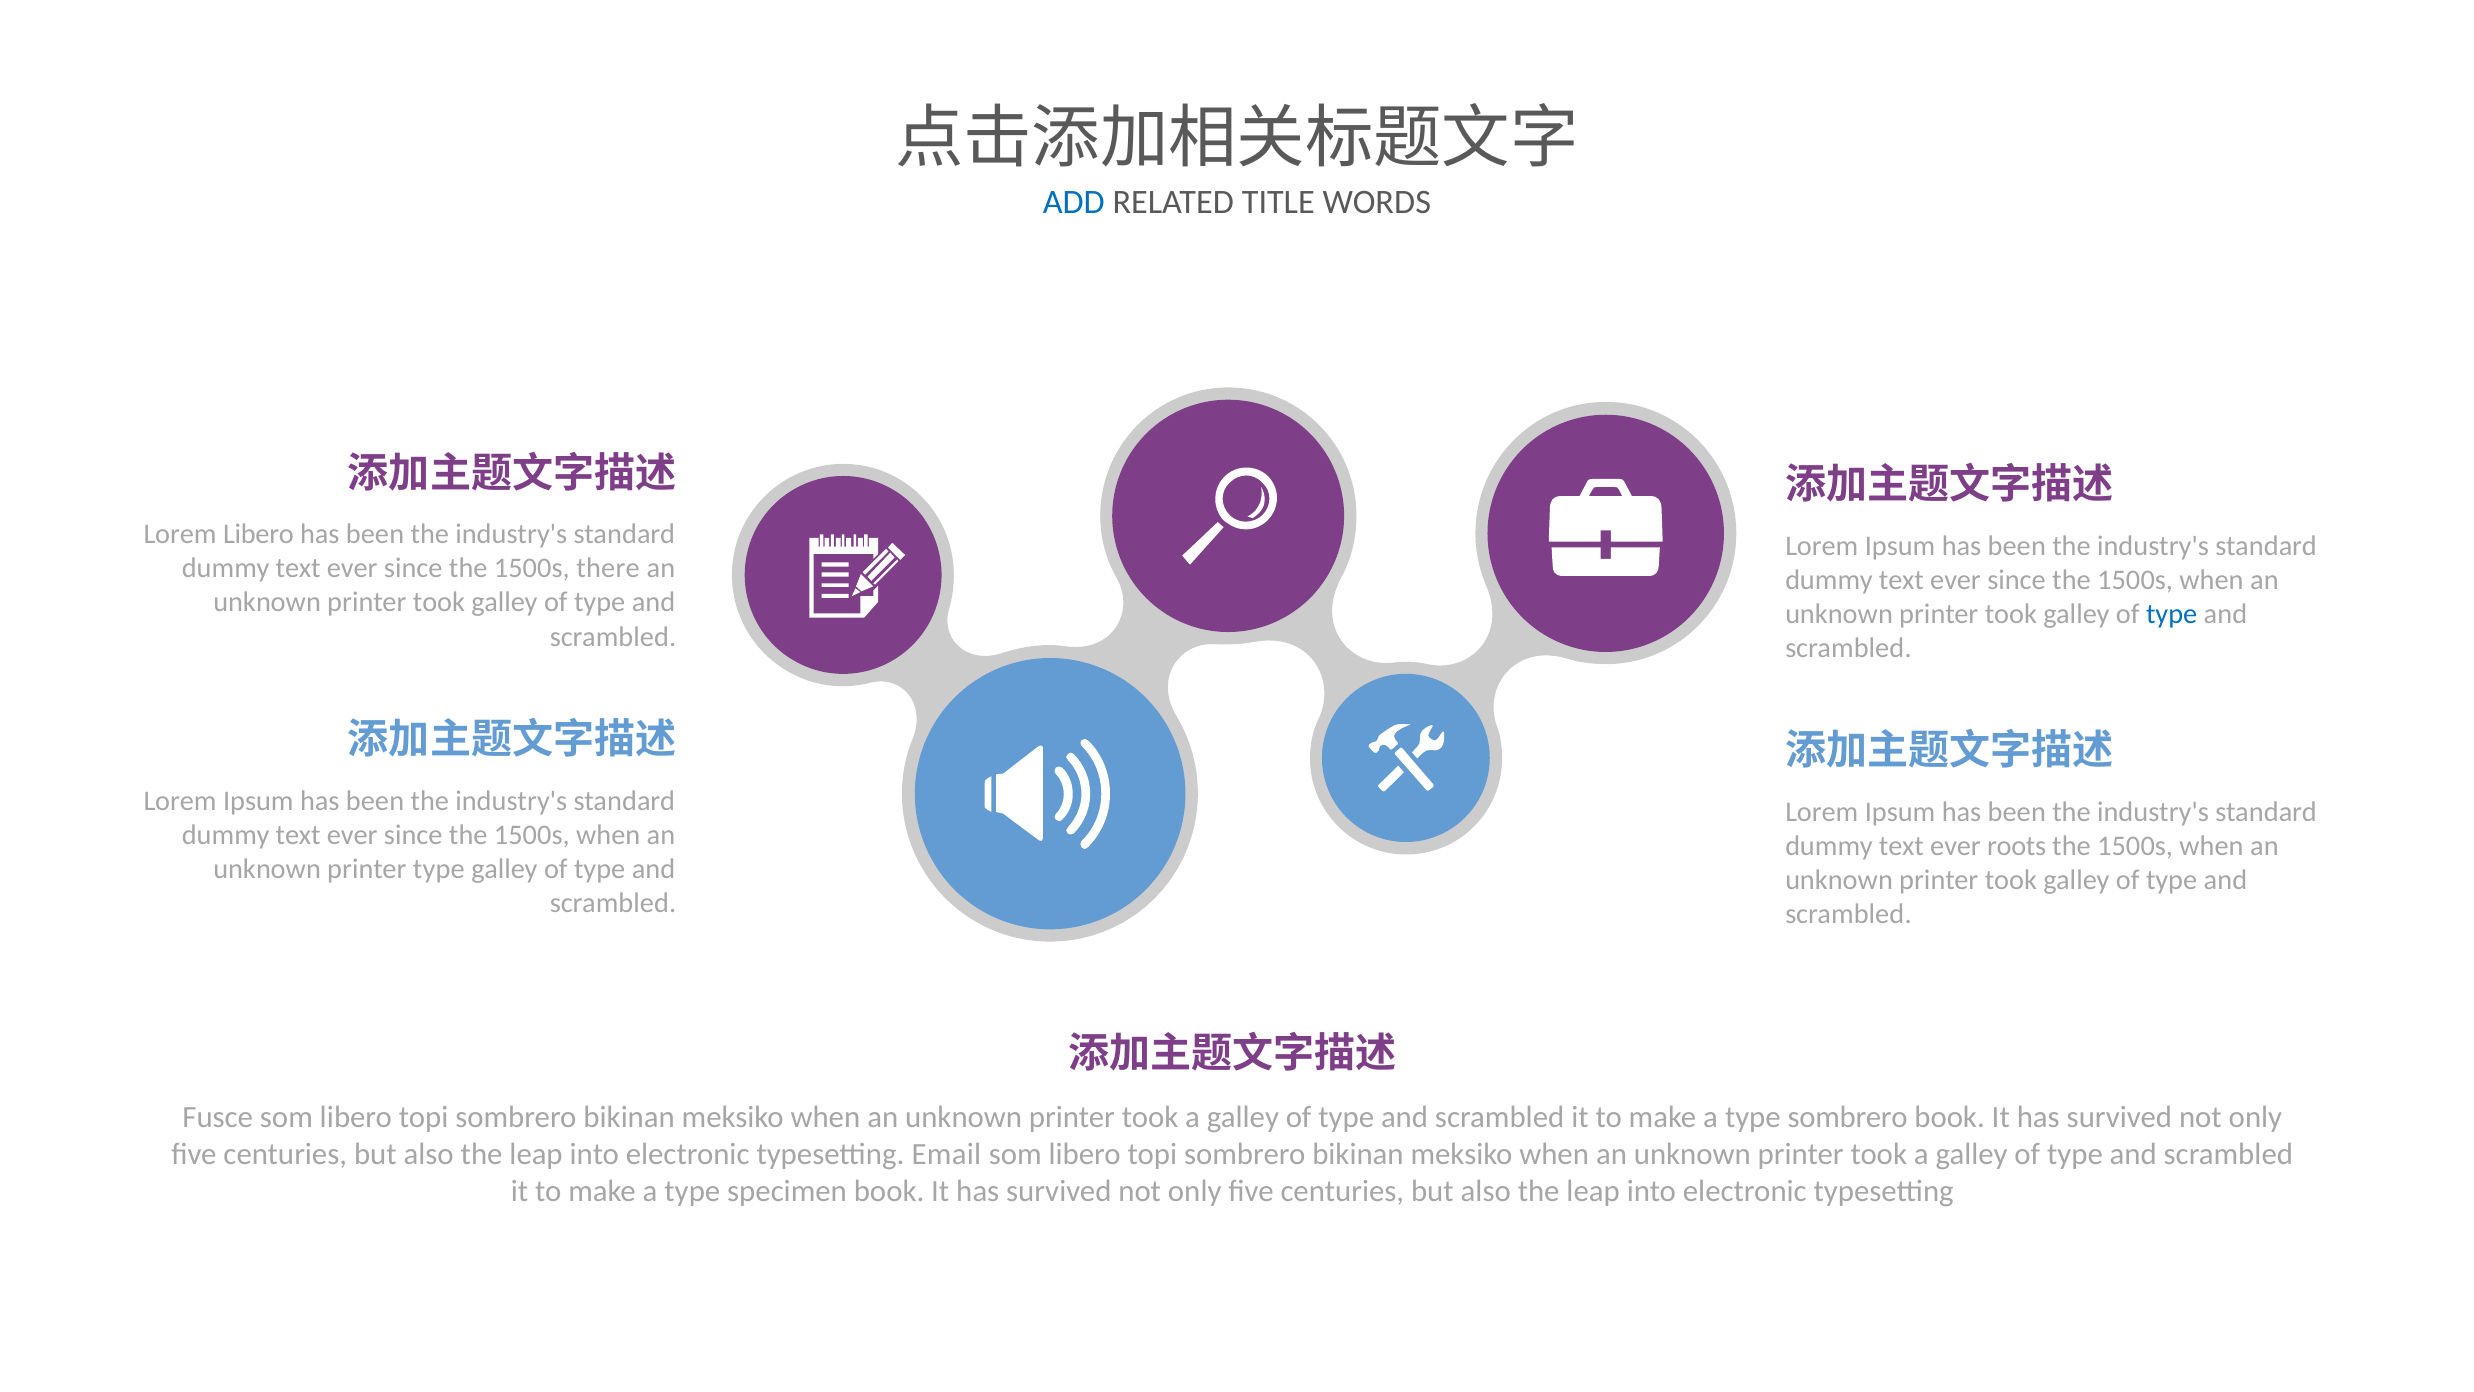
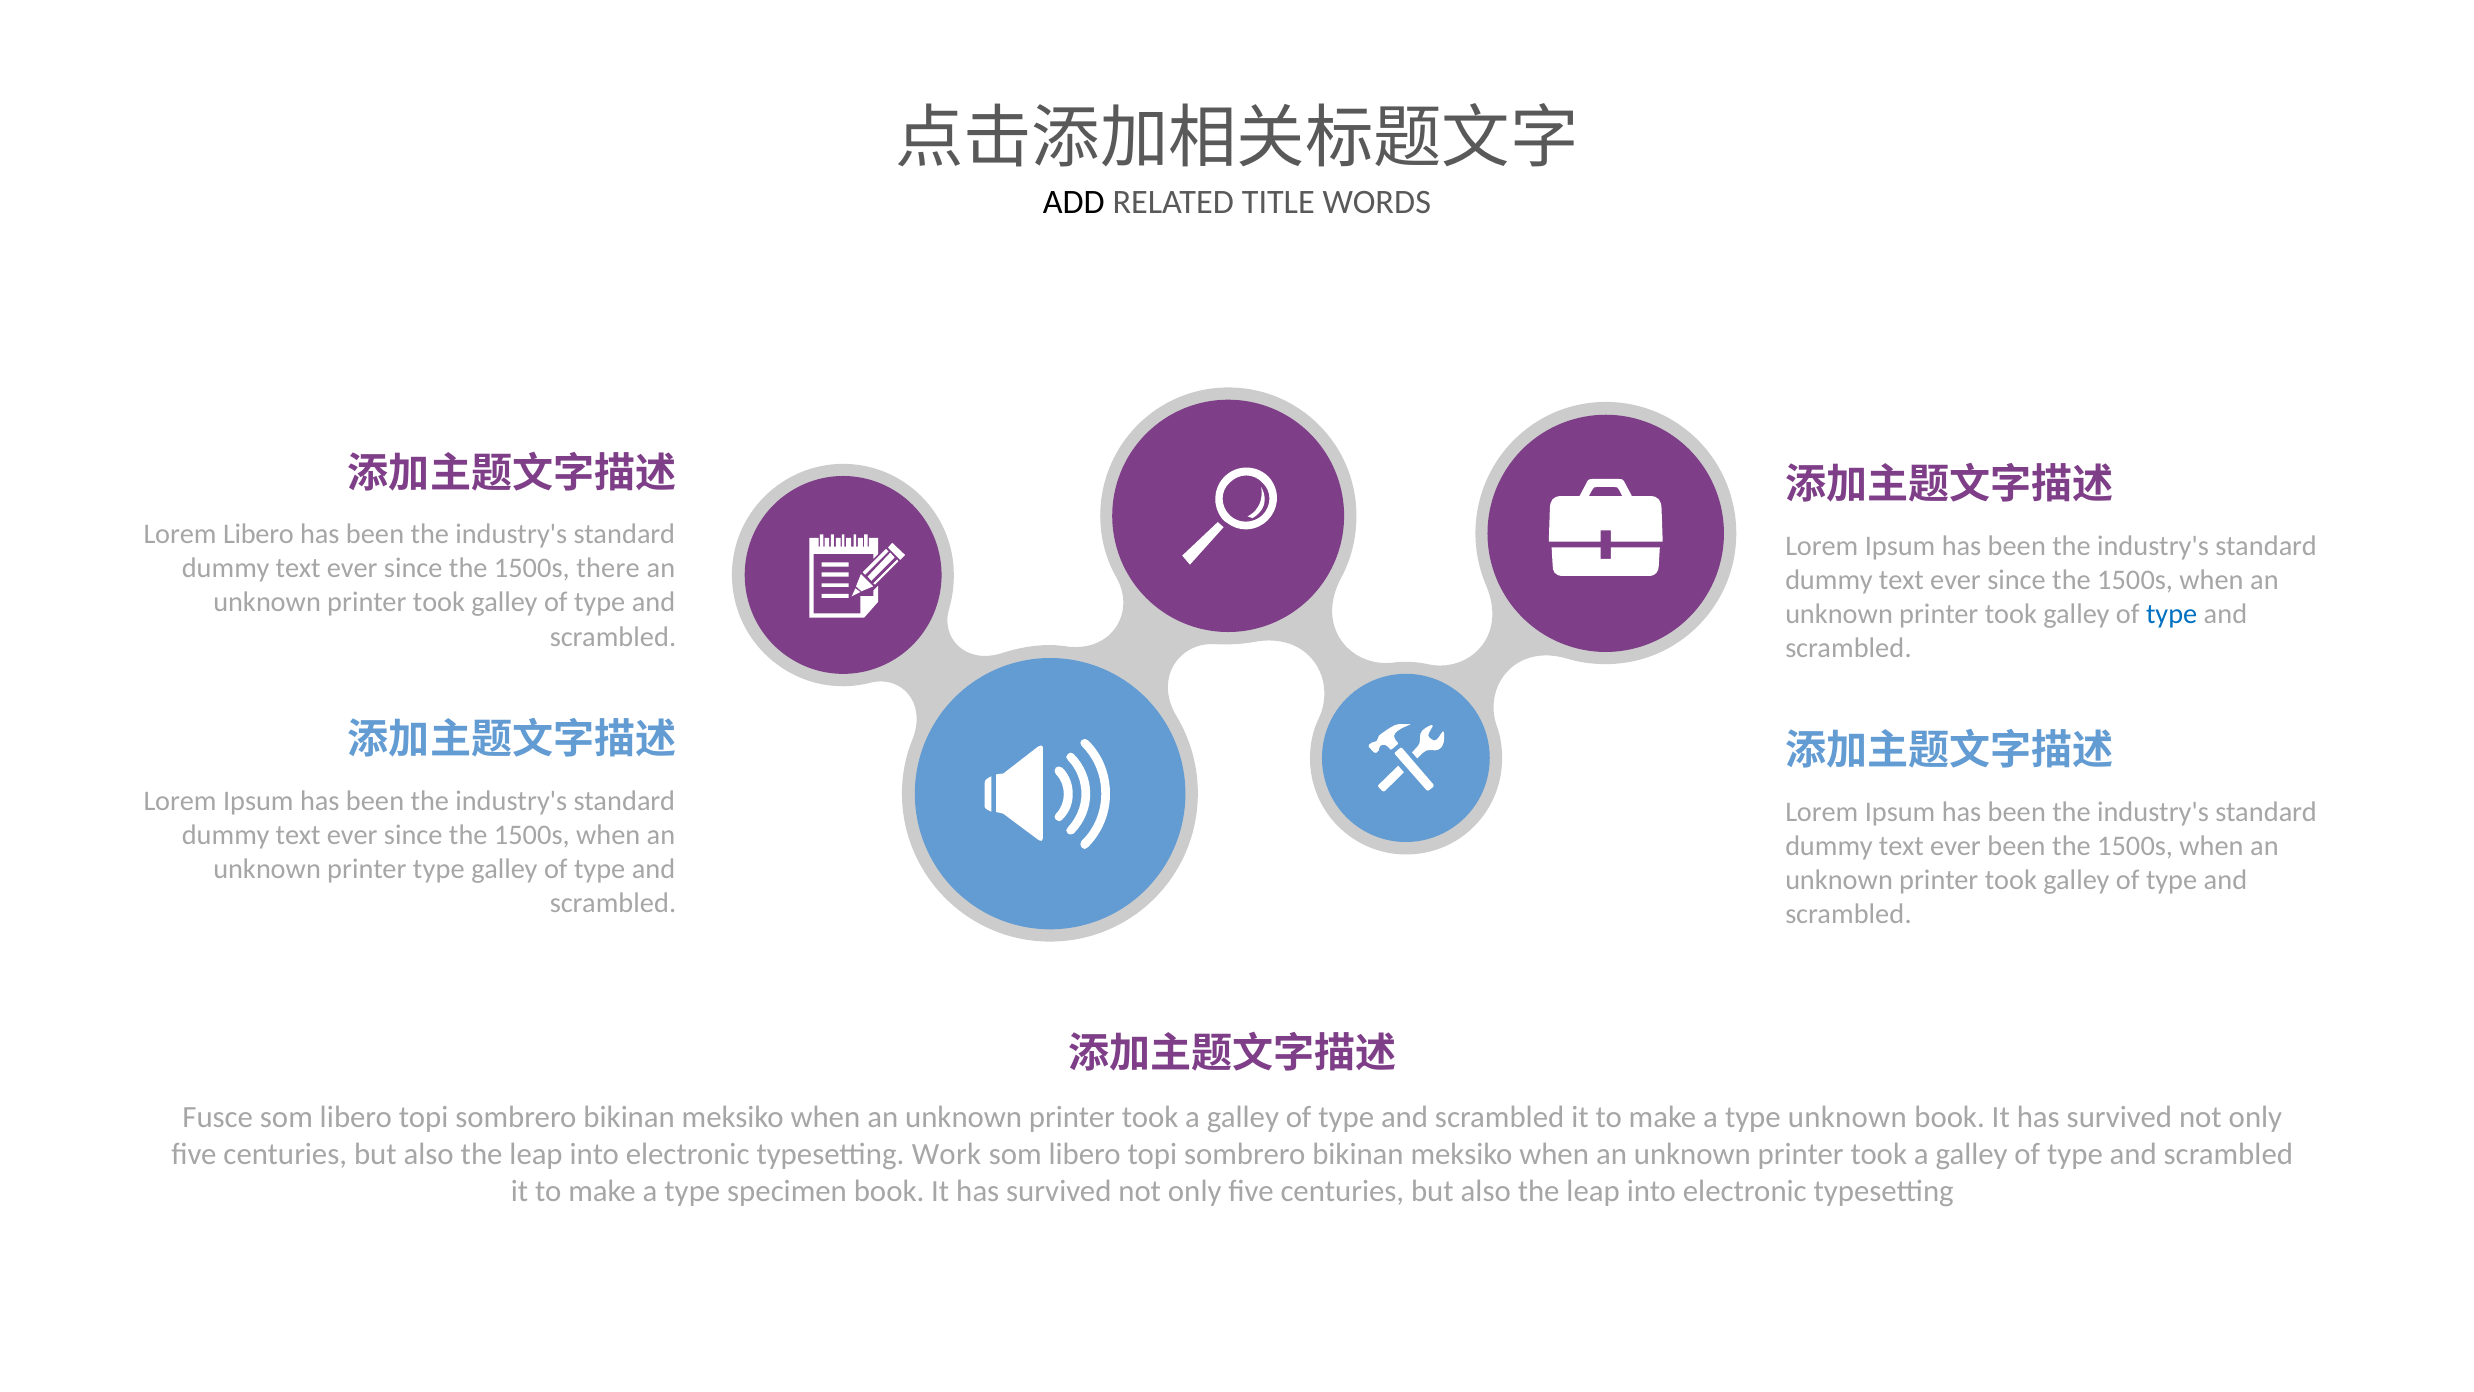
ADD colour: blue -> black (1074, 202)
ever roots: roots -> been (2016, 846)
type sombrero: sombrero -> unknown (1847, 1117)
Email: Email -> Work (946, 1154)
